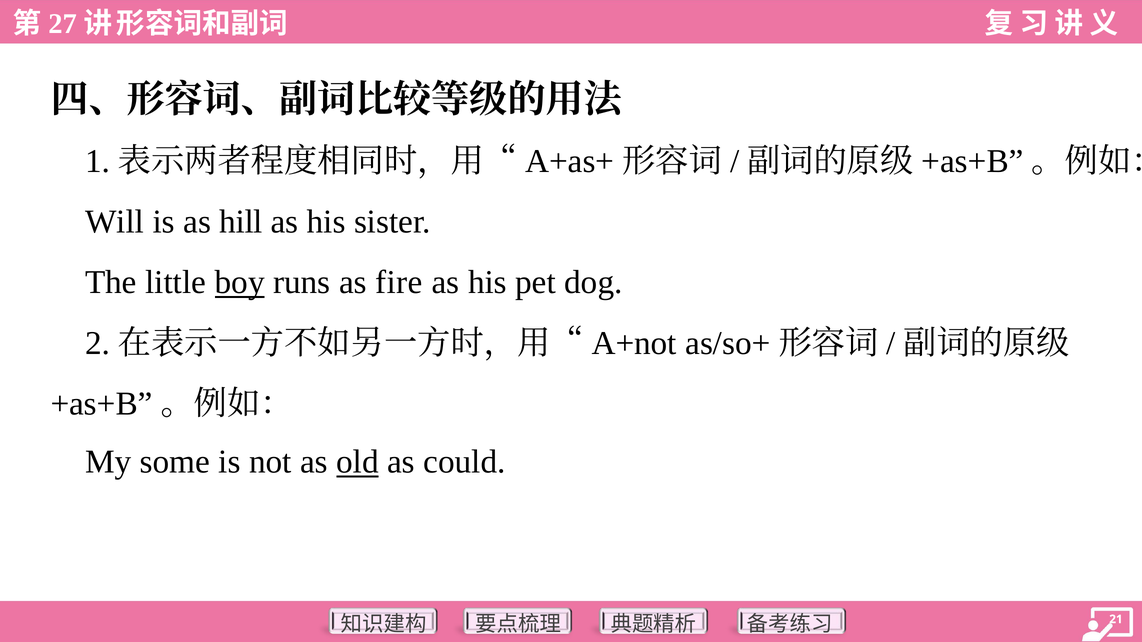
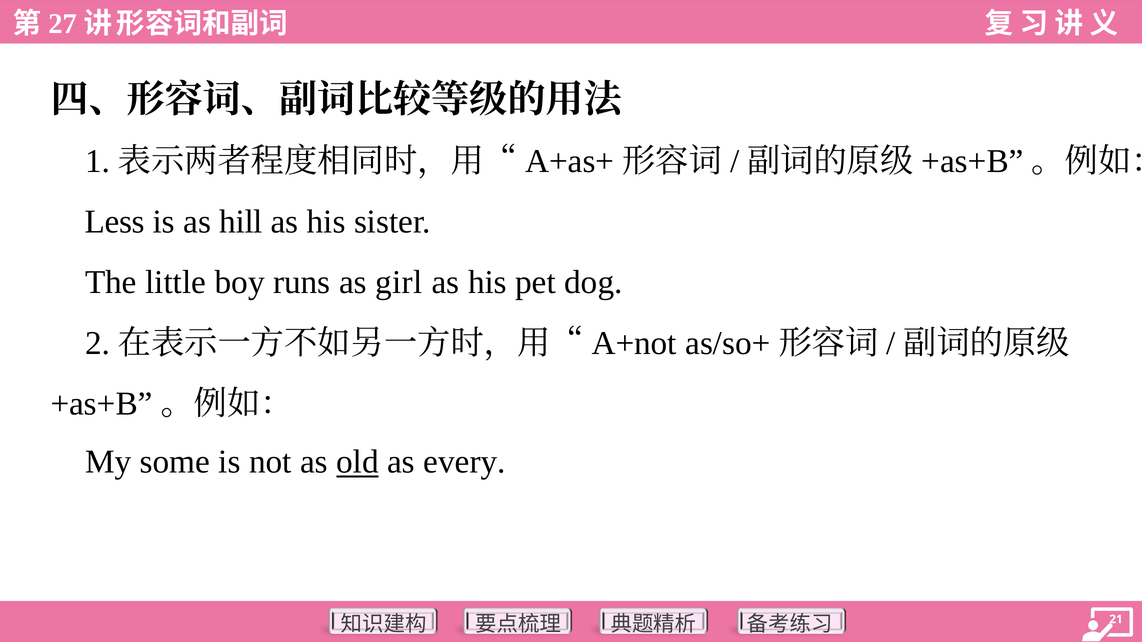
Will: Will -> Less (115, 222)
boy underline: present -> none (240, 283)
fire: fire -> girl (399, 283)
could: could -> every (465, 462)
